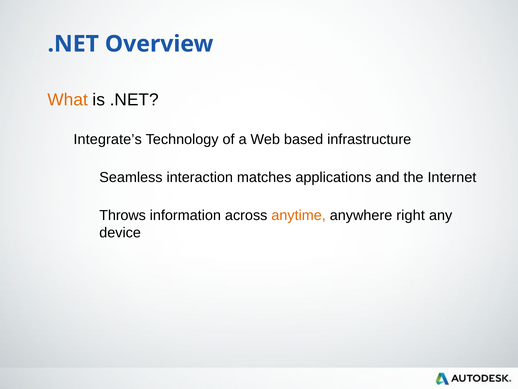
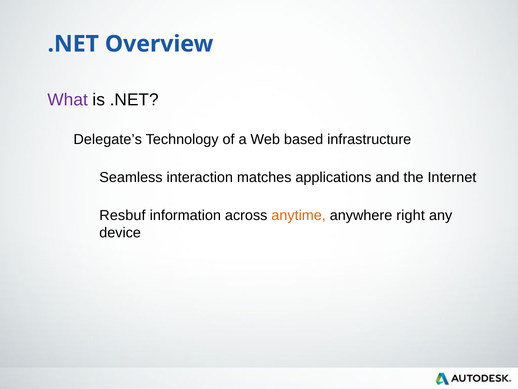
What colour: orange -> purple (68, 100)
Integrate’s: Integrate’s -> Delegate’s (108, 139)
Throws: Throws -> Resbuf (122, 215)
